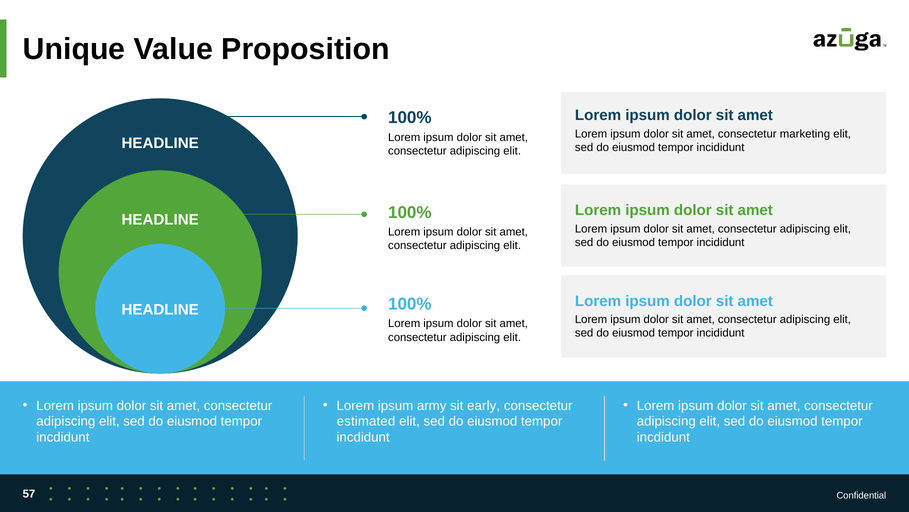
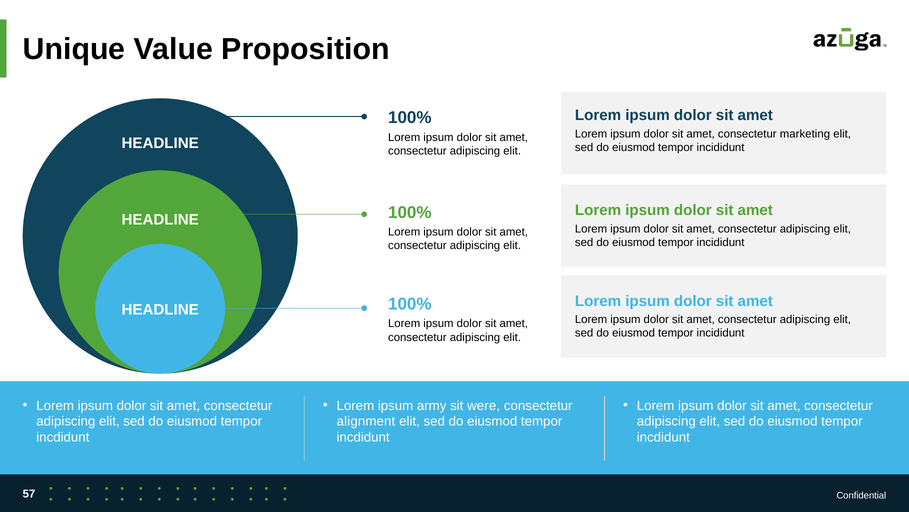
early: early -> were (484, 405)
estimated: estimated -> alignment (366, 421)
